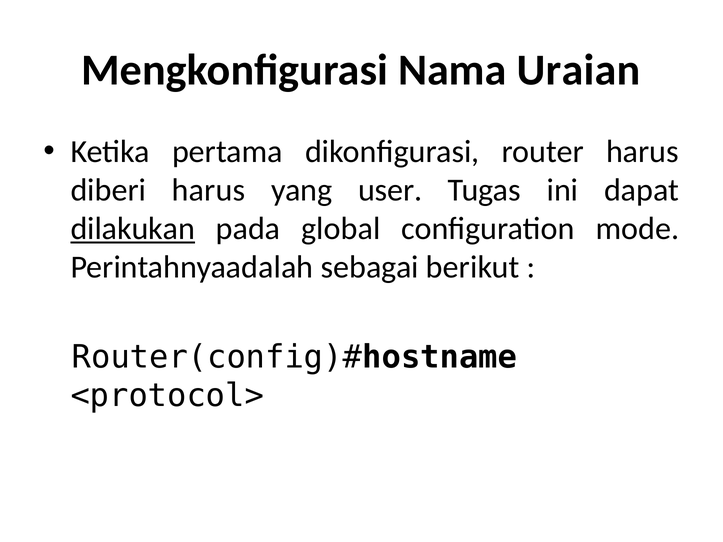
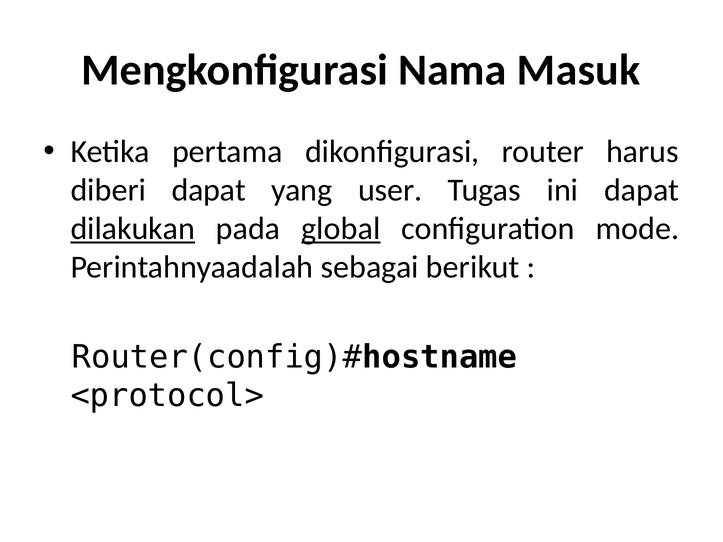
Uraian: Uraian -> Masuk (579, 70)
diberi harus: harus -> dapat (209, 190)
global underline: none -> present (341, 229)
